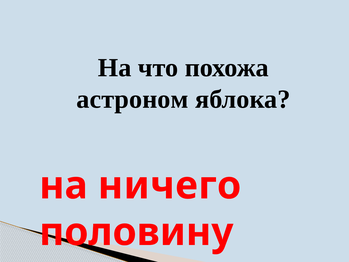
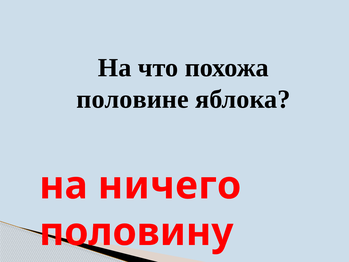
астроном: астроном -> половине (133, 99)
